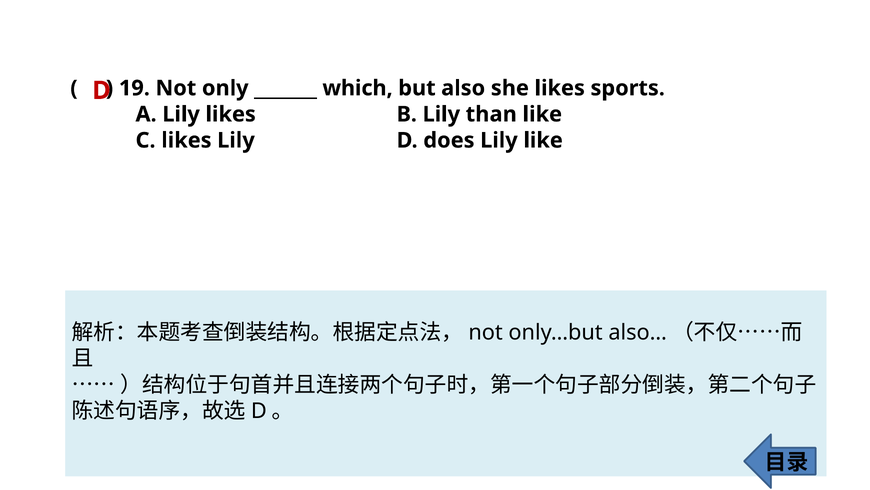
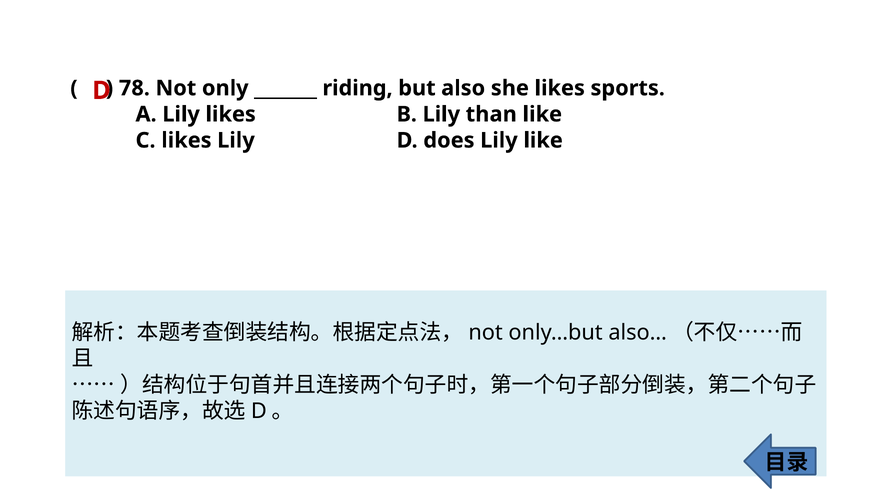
19: 19 -> 78 (134, 88)
which: which -> riding (358, 88)
